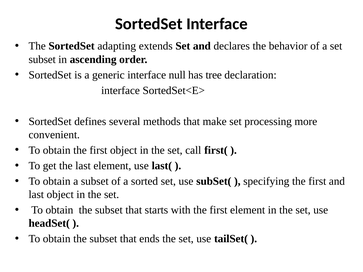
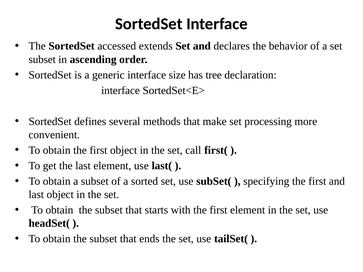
adapting: adapting -> accessed (117, 46)
null: null -> size (177, 75)
